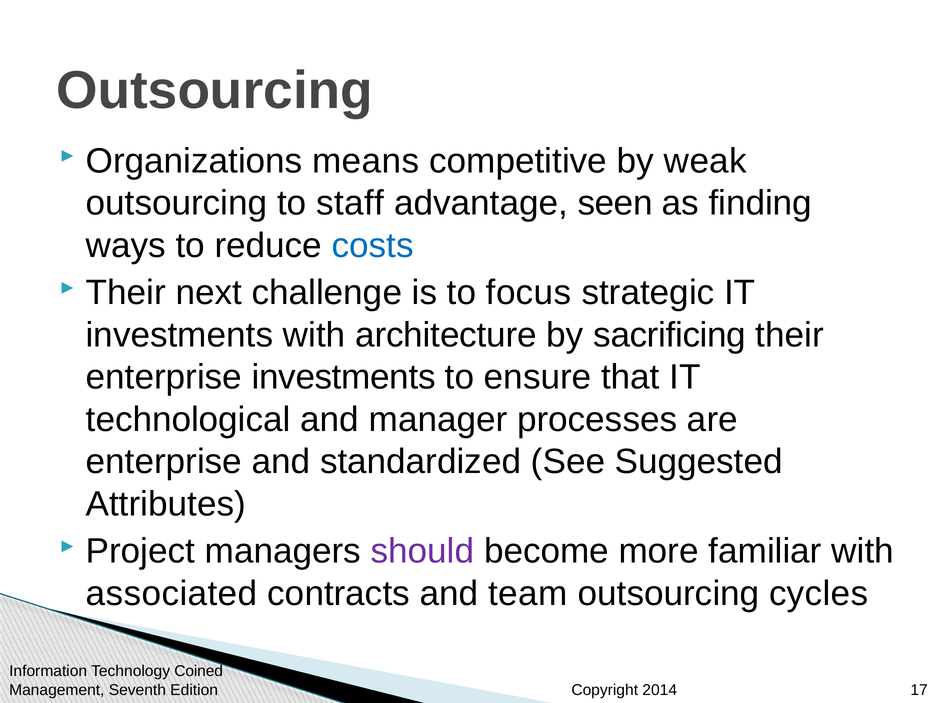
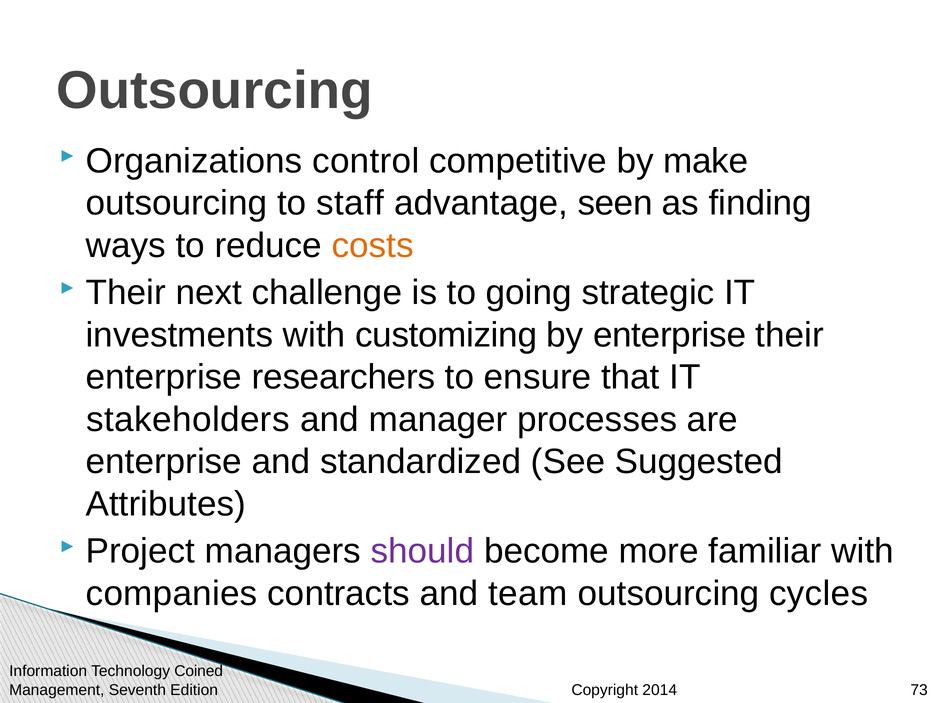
means: means -> control (366, 161)
weak: weak -> make (706, 161)
costs colour: blue -> orange (373, 245)
focus: focus -> going (529, 293)
architecture: architecture -> customizing (446, 335)
by sacrificing: sacrificing -> enterprise (670, 335)
enterprise investments: investments -> researchers (344, 377)
technological: technological -> stakeholders (188, 419)
associated: associated -> companies (172, 593)
17: 17 -> 73 (919, 690)
